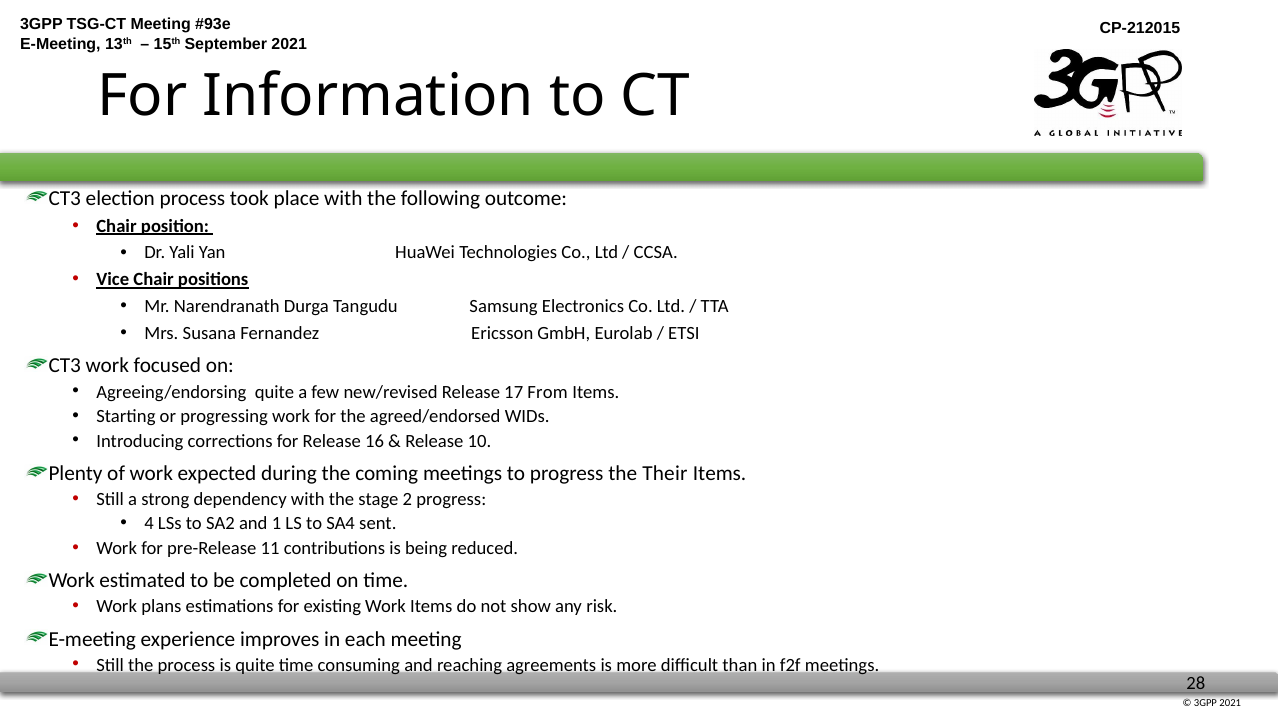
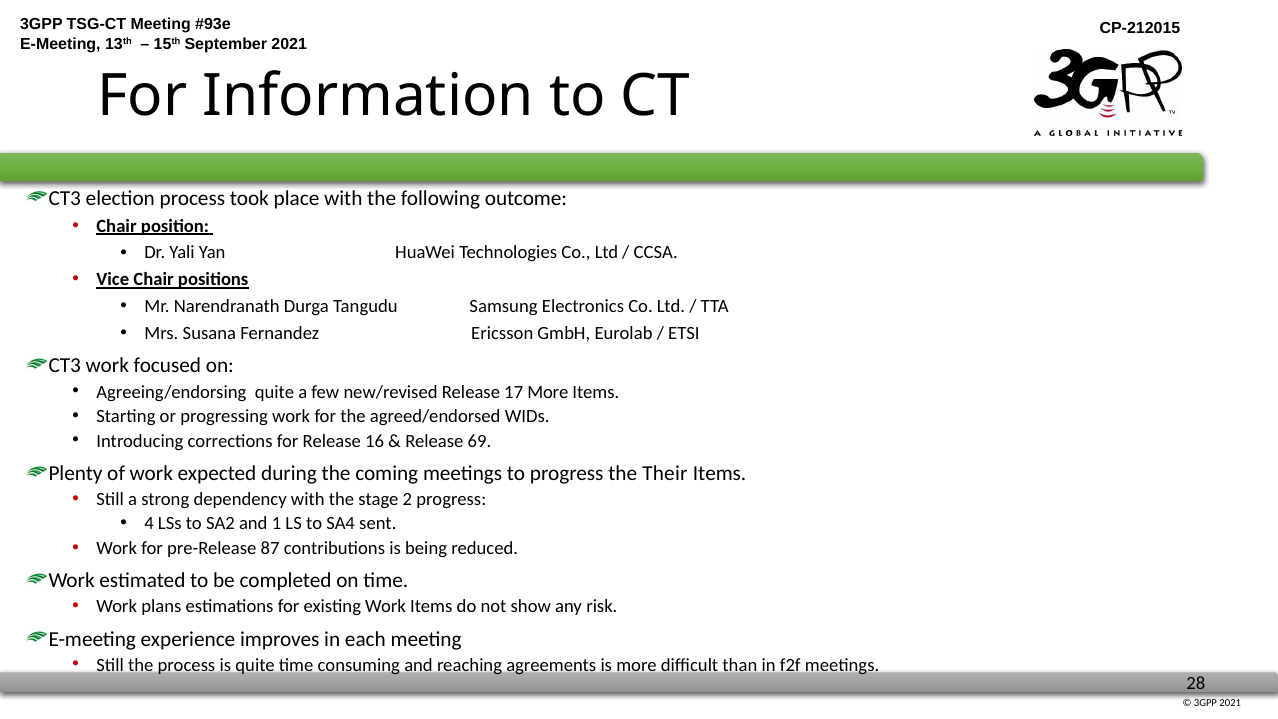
17 From: From -> More (548, 392)
10: 10 -> 69 (479, 441)
11: 11 -> 87 (270, 548)
